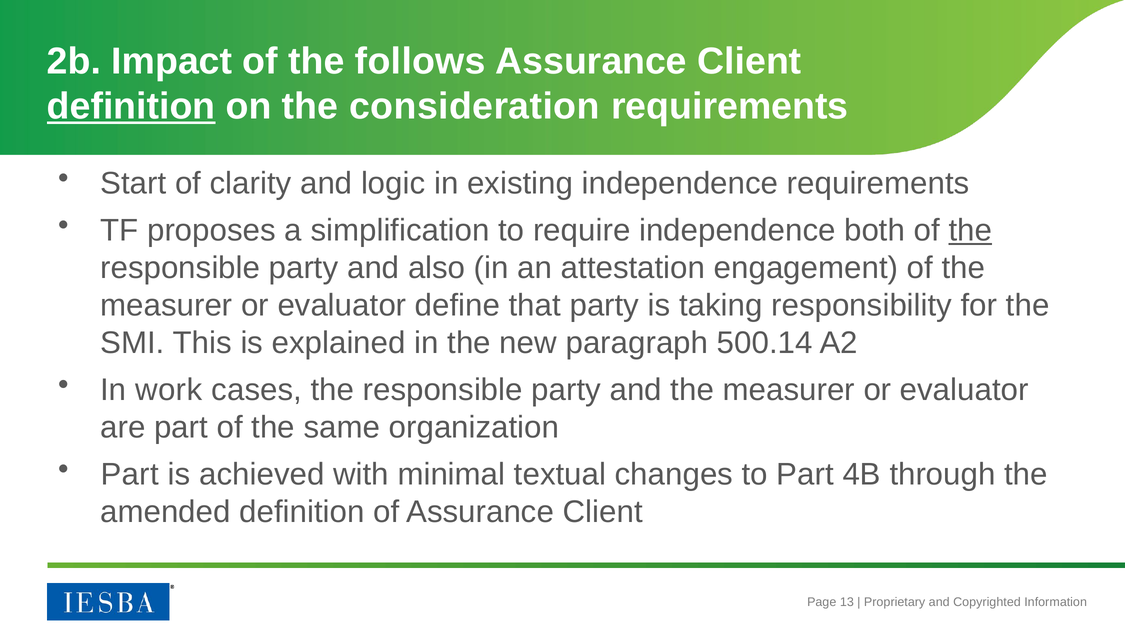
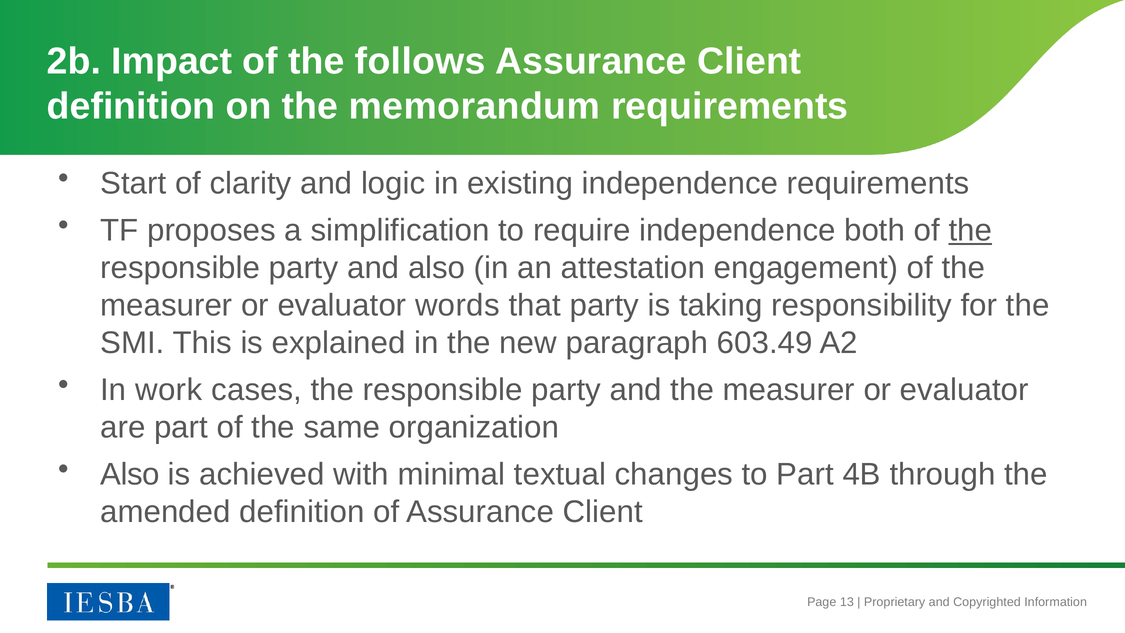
definition underline: present -> none (131, 107)
consideration: consideration -> memorandum (474, 107)
define: define -> words (457, 306)
500.14: 500.14 -> 603.49 (765, 343)
Part: Part -> Also (130, 474)
